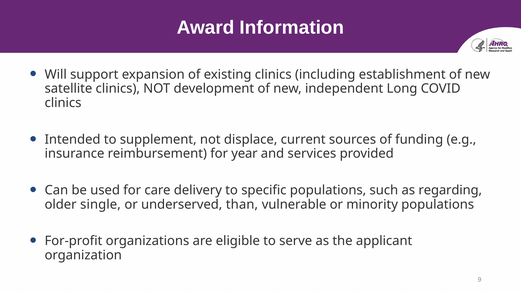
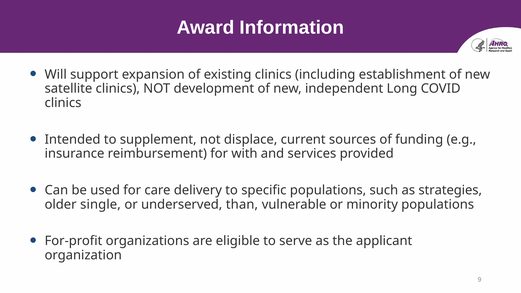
year: year -> with (244, 154)
regarding: regarding -> strategies (450, 190)
